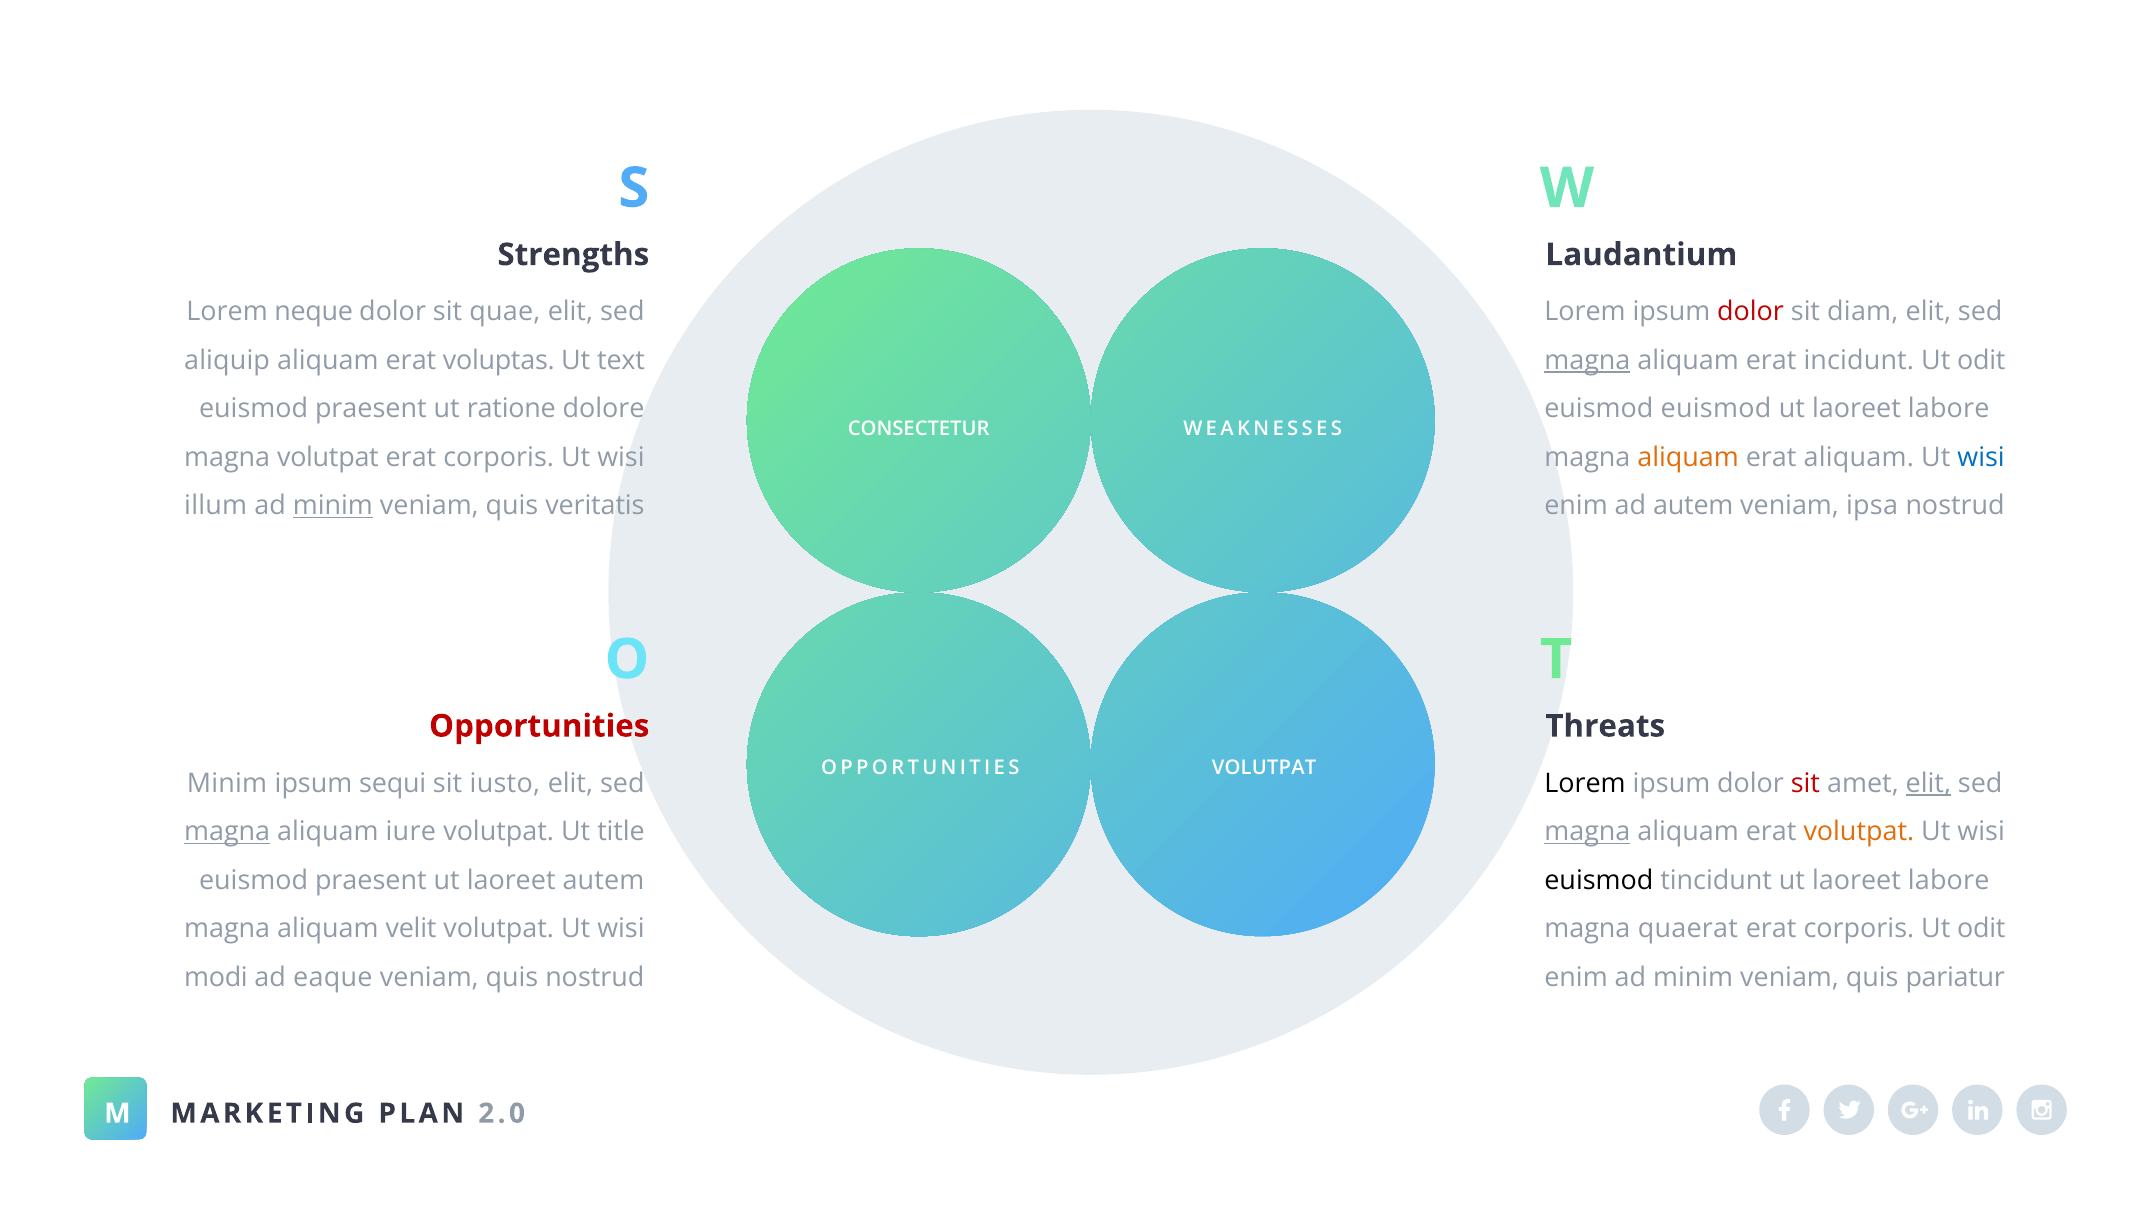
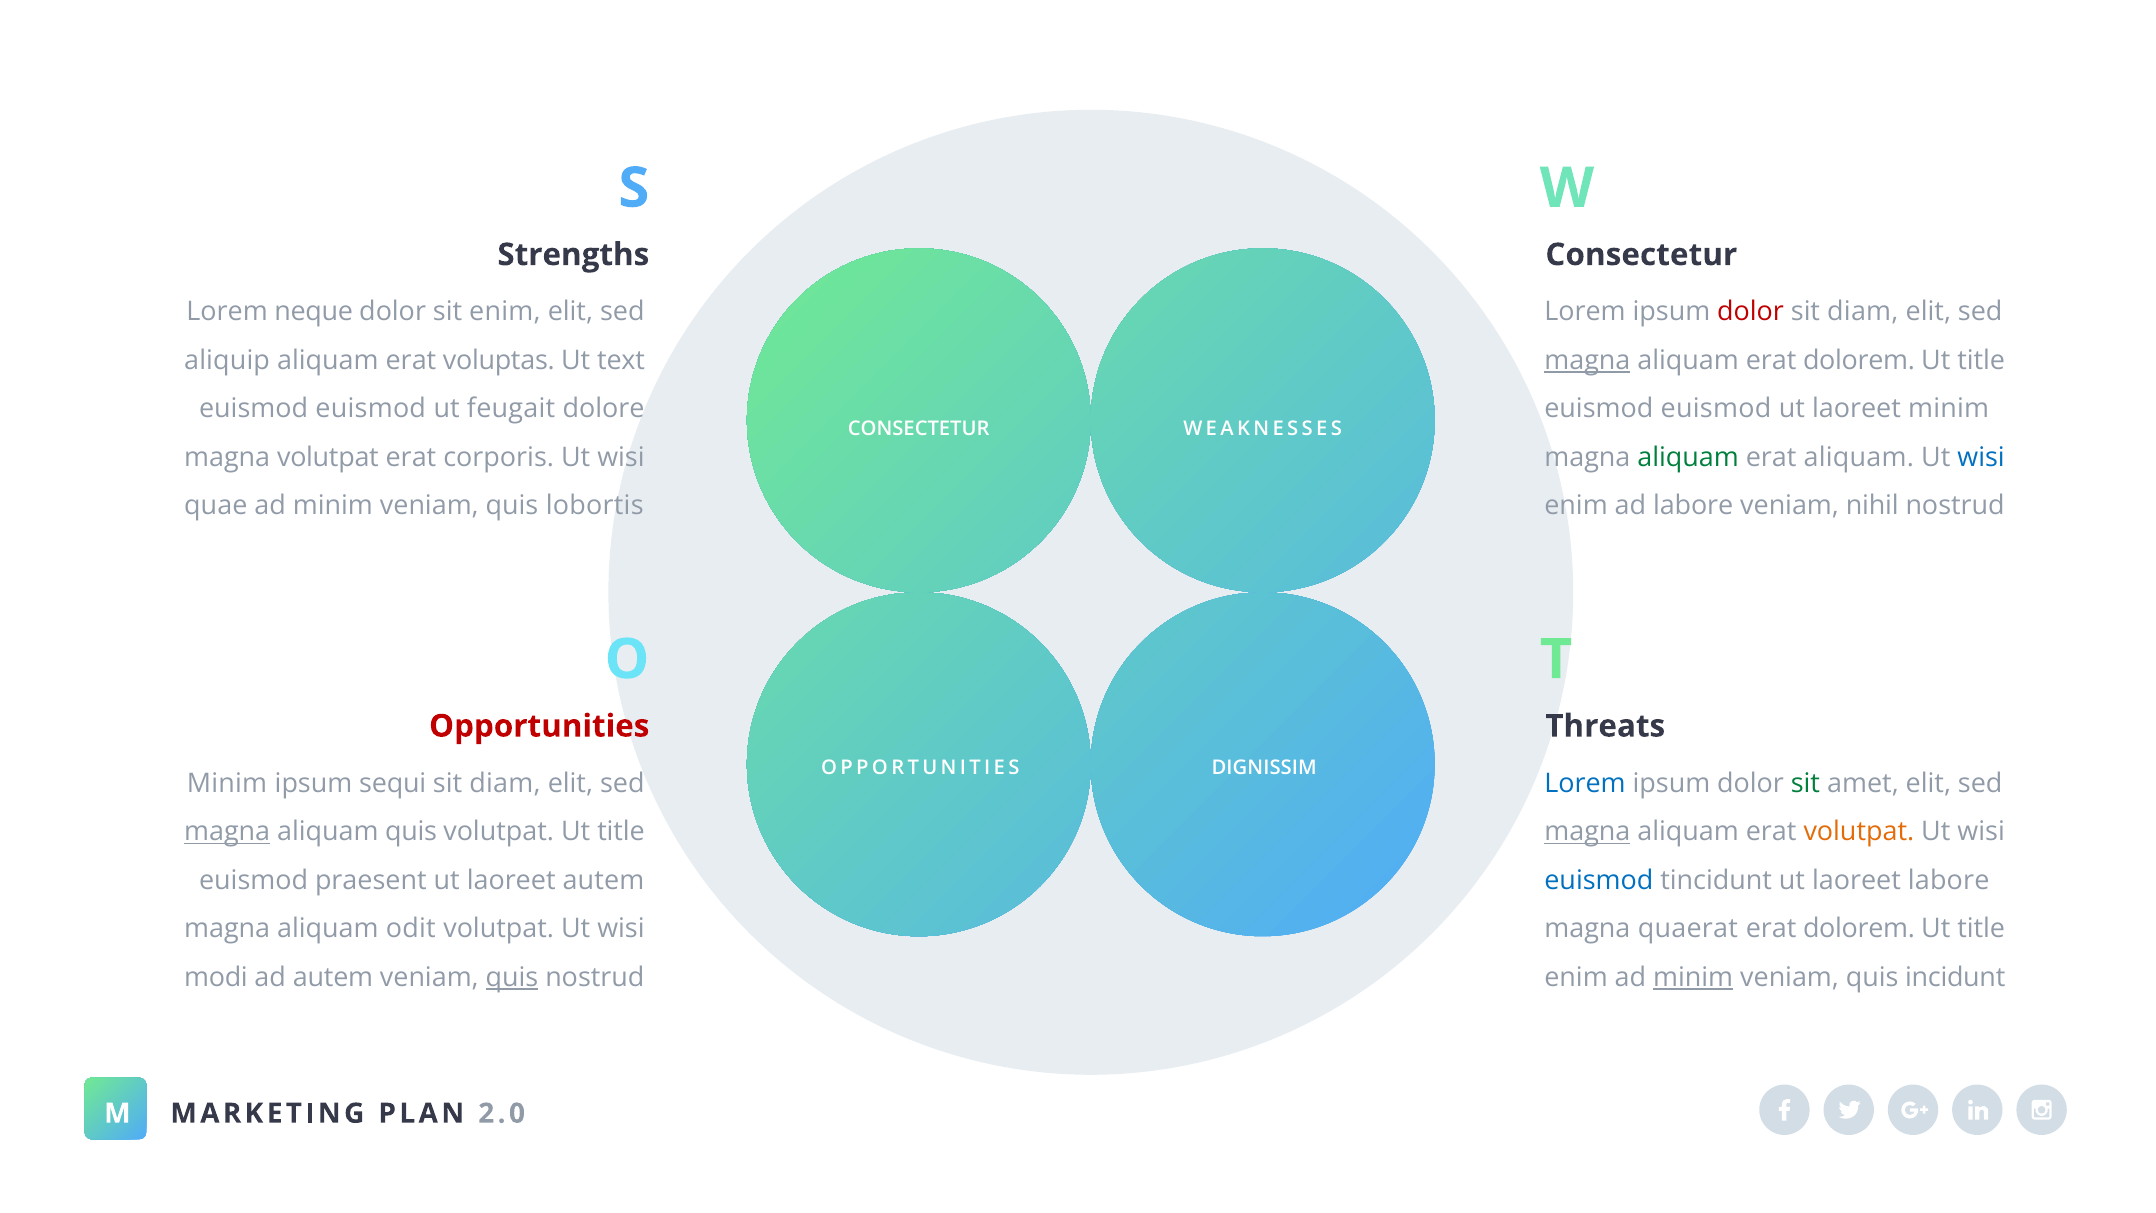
Laudantium: Laudantium -> Consectetur (1641, 255)
sit quae: quae -> enim (505, 312)
aliquam erat incidunt: incidunt -> dolorem (1859, 360)
odit: odit -> title (1981, 360)
praesent: praesent -> euismod (371, 409)
ratione: ratione -> feugait (511, 409)
labore: labore -> minim (1949, 409)
aliquam colour: orange -> green (1688, 457)
illum: illum -> quae (216, 506)
minim underline: present -> none (333, 506)
veritatis: veritatis -> lobortis (595, 506)
ad autem: autem -> labore (1693, 506)
ipsa: ipsa -> nihil (1872, 506)
OPPORTUNITIES VOLUTPAT: VOLUTPAT -> DIGNISSIM (1264, 768)
iusto: iusto -> diam (505, 783)
Lorem colour: black -> blue (1585, 783)
sit colour: red -> green (1805, 783)
elit underline: present -> none (1928, 783)
aliquam iure: iure -> quis (411, 832)
euismod colour: black -> blue (1599, 880)
velit: velit -> odit (411, 929)
corporis: corporis -> dolorem (1859, 929)
odit: odit -> title (1981, 929)
ad eaque: eaque -> autem (333, 977)
quis underline: none -> present (512, 977)
minim underline: none -> present (1693, 977)
pariatur: pariatur -> incidunt (1955, 977)
